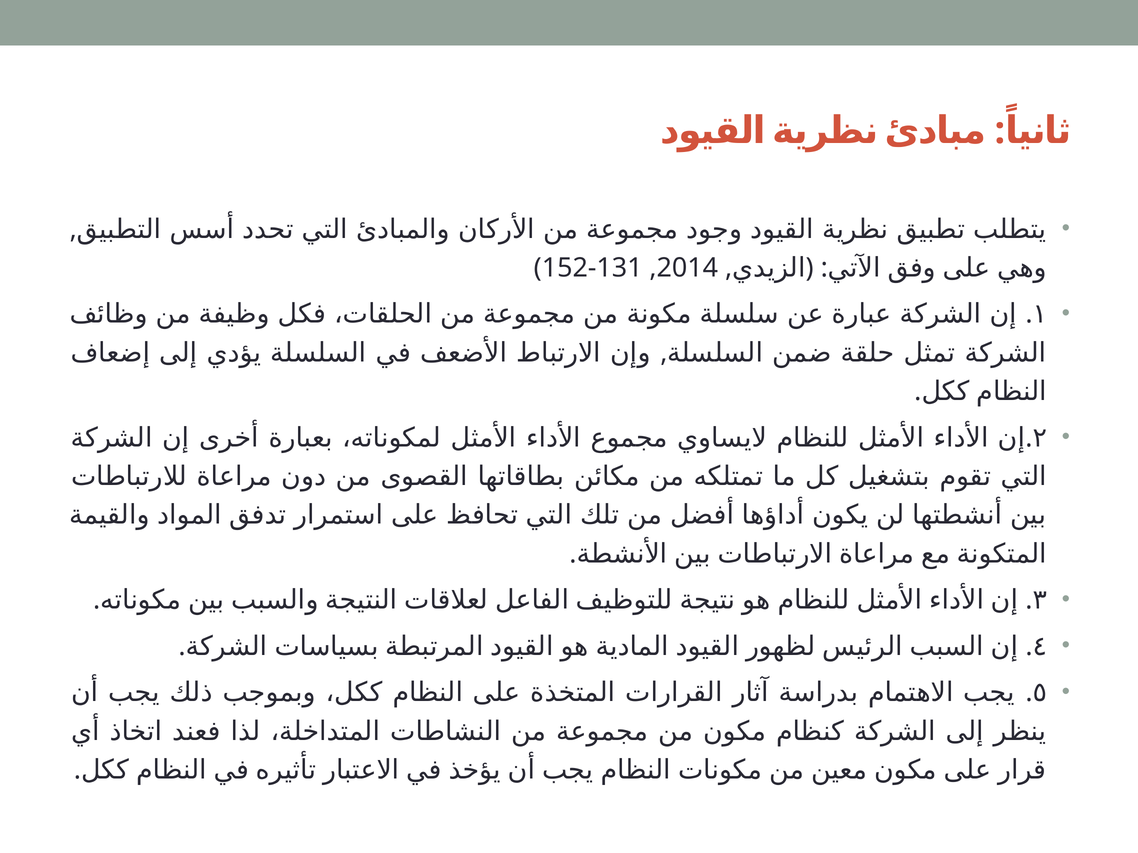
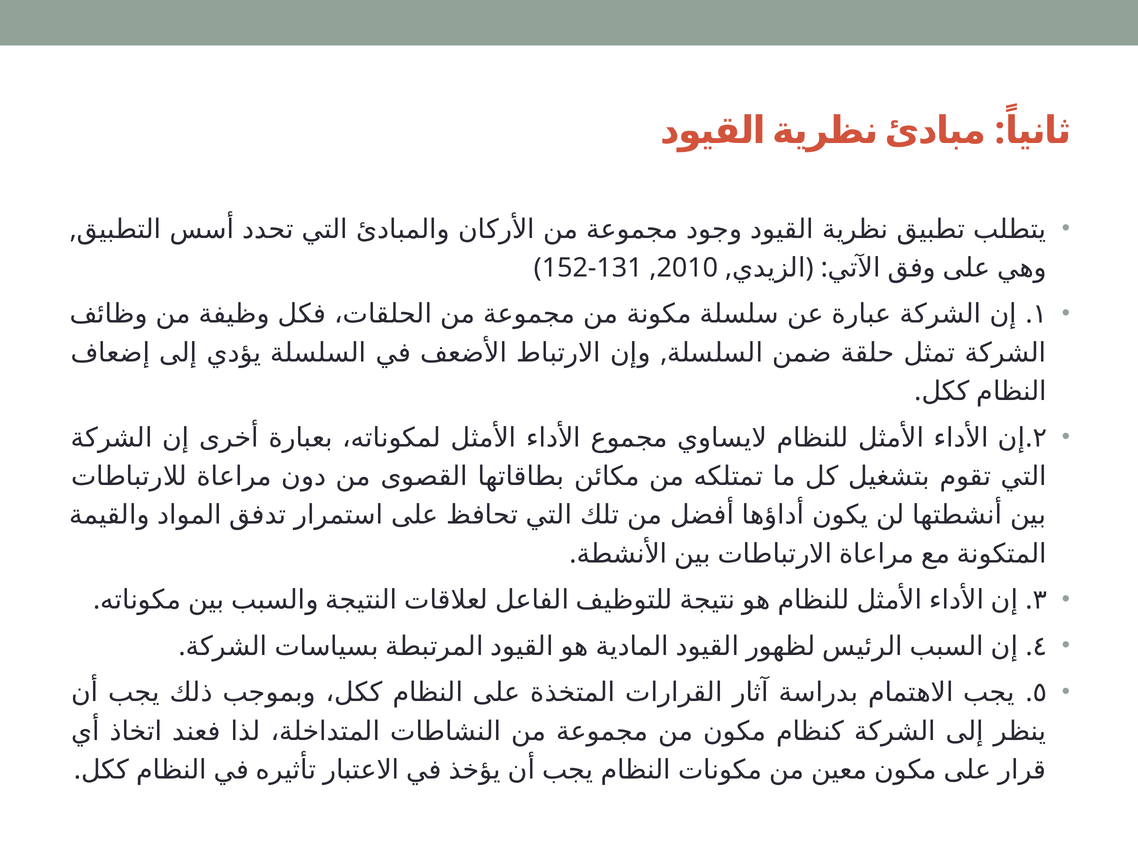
2014: 2014 -> 2010 (687, 268)
